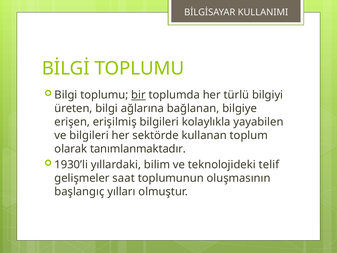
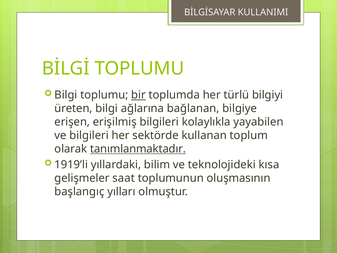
tanımlanmaktadır underline: none -> present (138, 149)
1930’li: 1930’li -> 1919’li (71, 164)
telif: telif -> kısa (269, 164)
